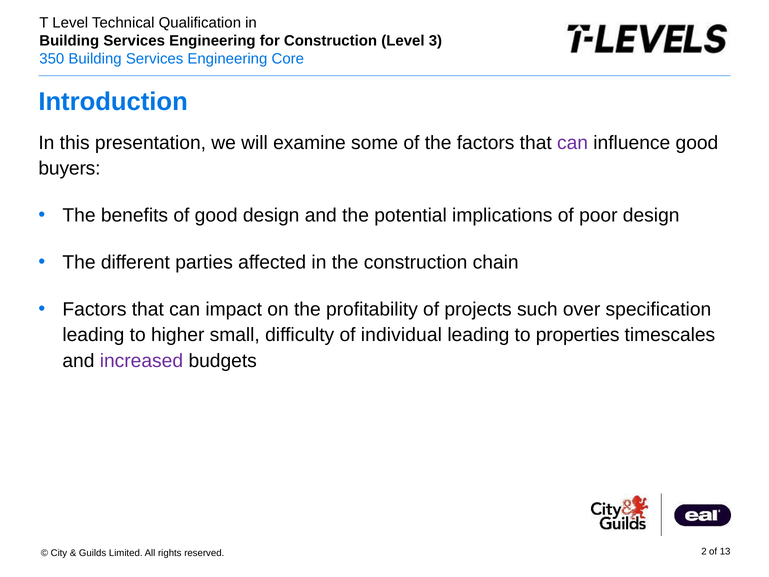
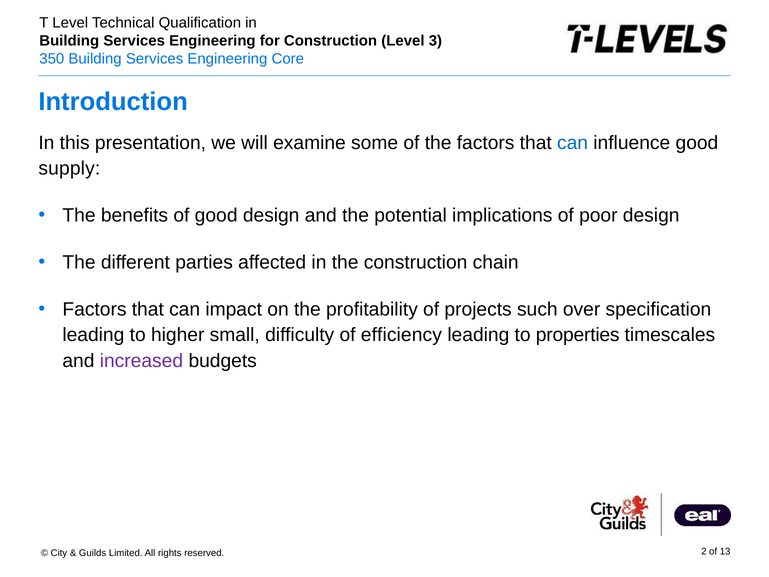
can colour: purple -> blue (573, 143)
buyers: buyers -> supply (69, 168)
individual: individual -> efficiency (401, 335)
